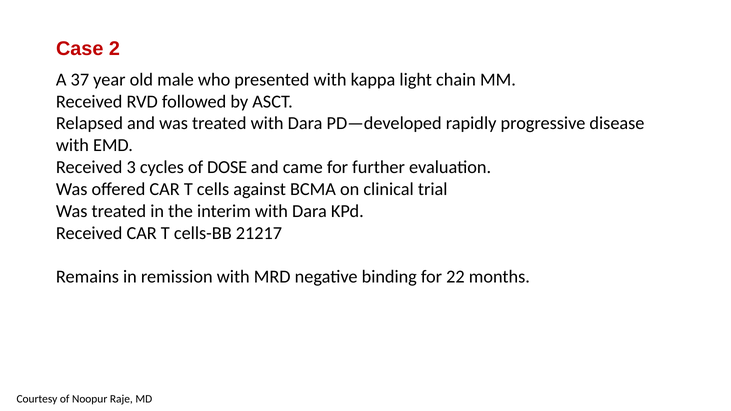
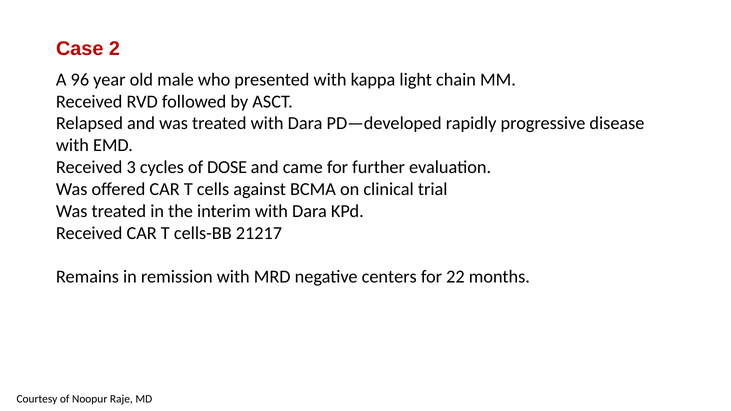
37: 37 -> 96 (80, 80)
binding: binding -> centers (389, 277)
